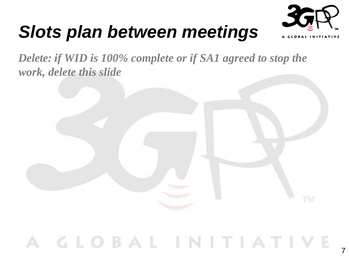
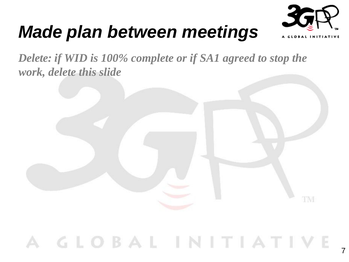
Slots: Slots -> Made (40, 32)
